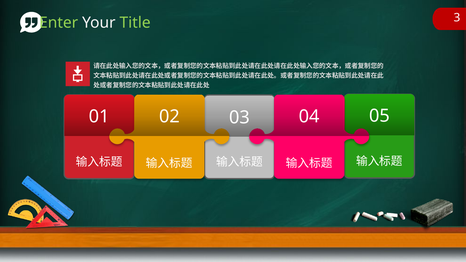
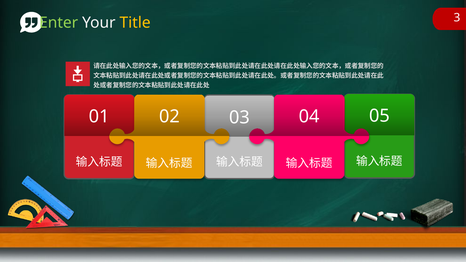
Title colour: light green -> yellow (135, 23)
